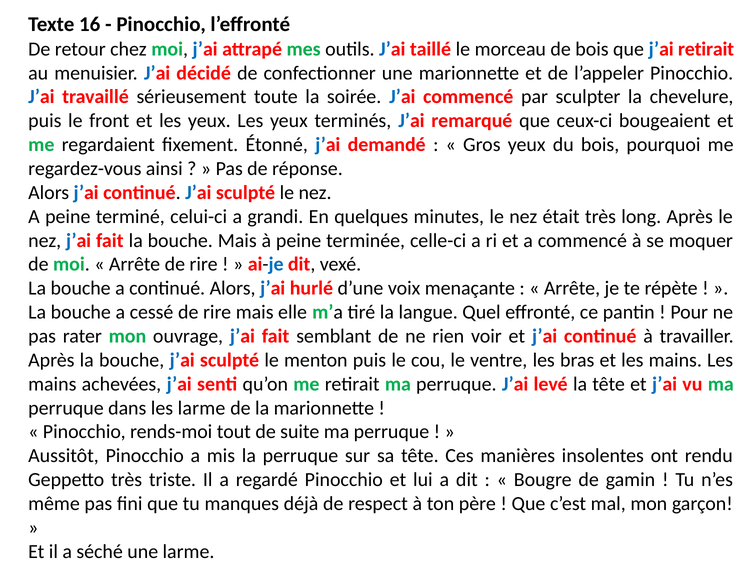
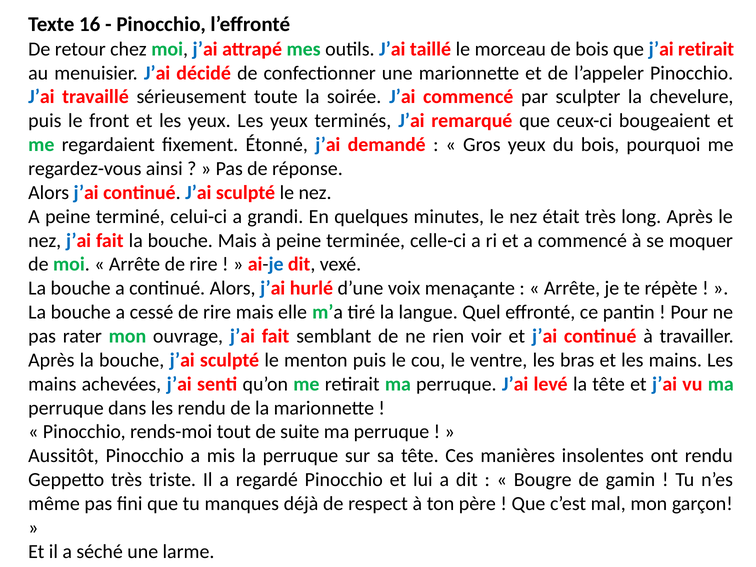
les larme: larme -> rendu (202, 408)
